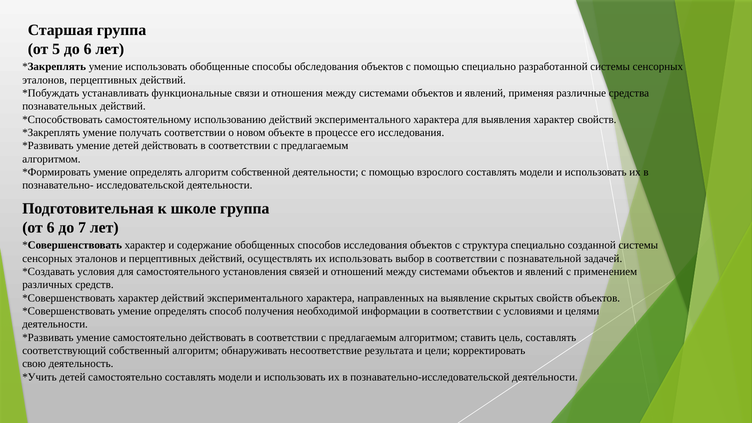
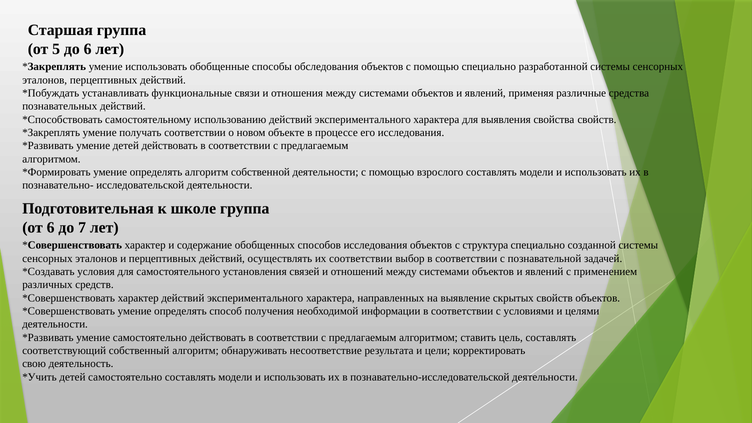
выявления характер: характер -> свойства (554, 120)
их использовать: использовать -> соответствии (361, 258)
